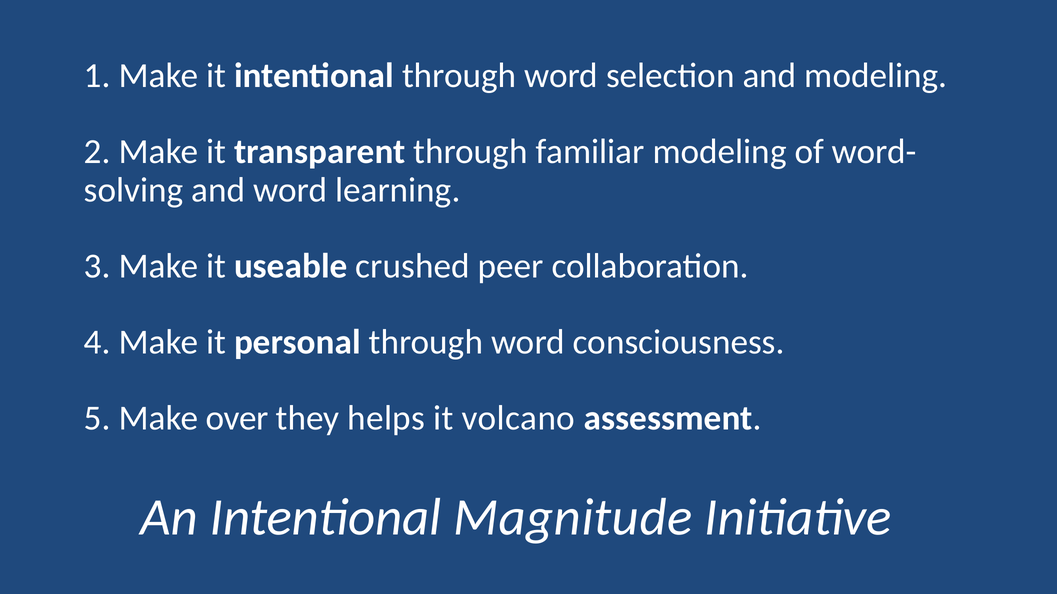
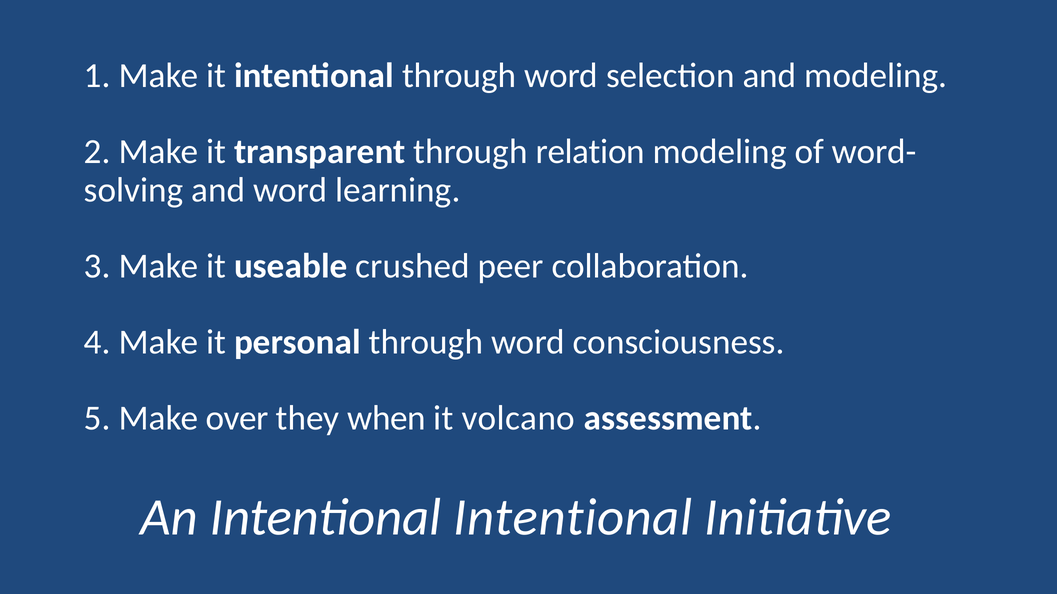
familiar: familiar -> relation (590, 152)
helps: helps -> when (387, 418)
Intentional Magnitude: Magnitude -> Intentional (573, 518)
